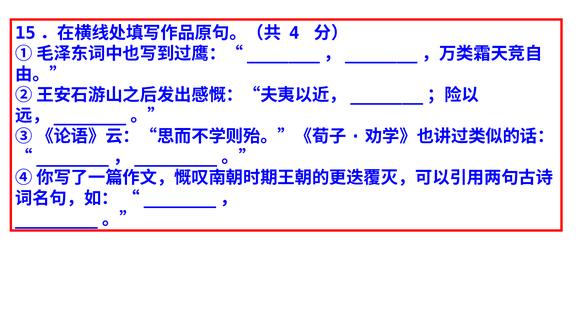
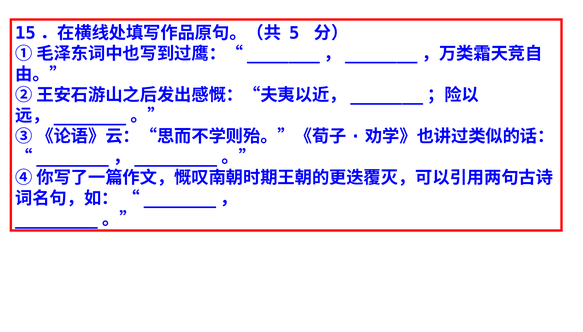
4: 4 -> 5 (294, 33)
